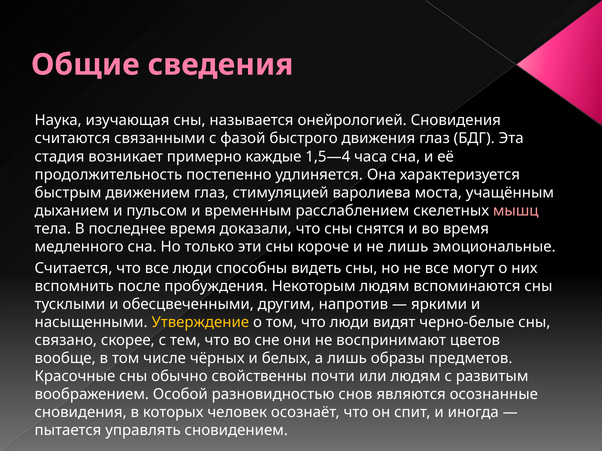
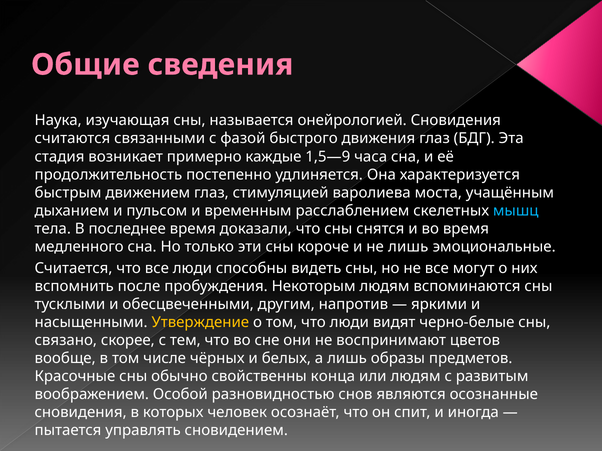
1,5—4: 1,5—4 -> 1,5—9 (328, 157)
мышц colour: pink -> light blue (516, 211)
почти: почти -> конца (333, 377)
